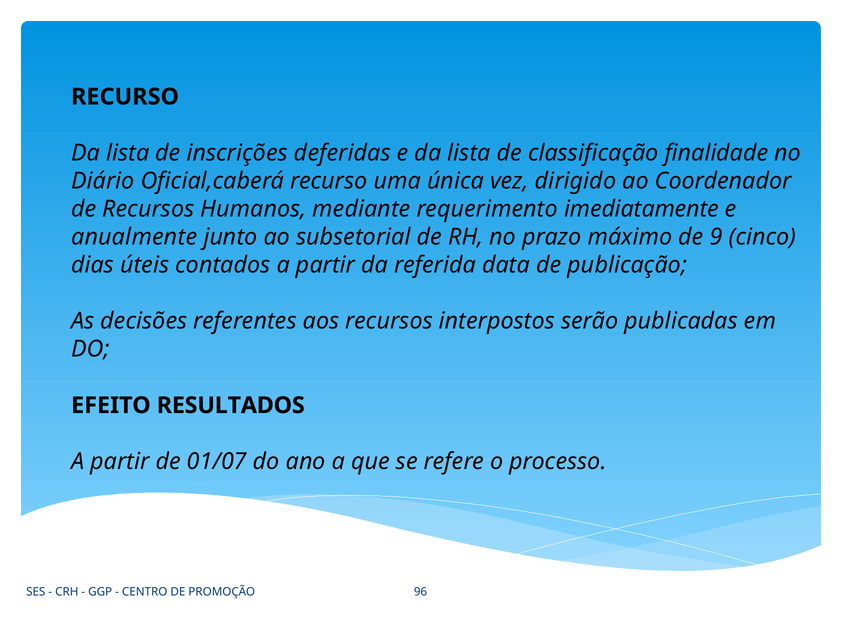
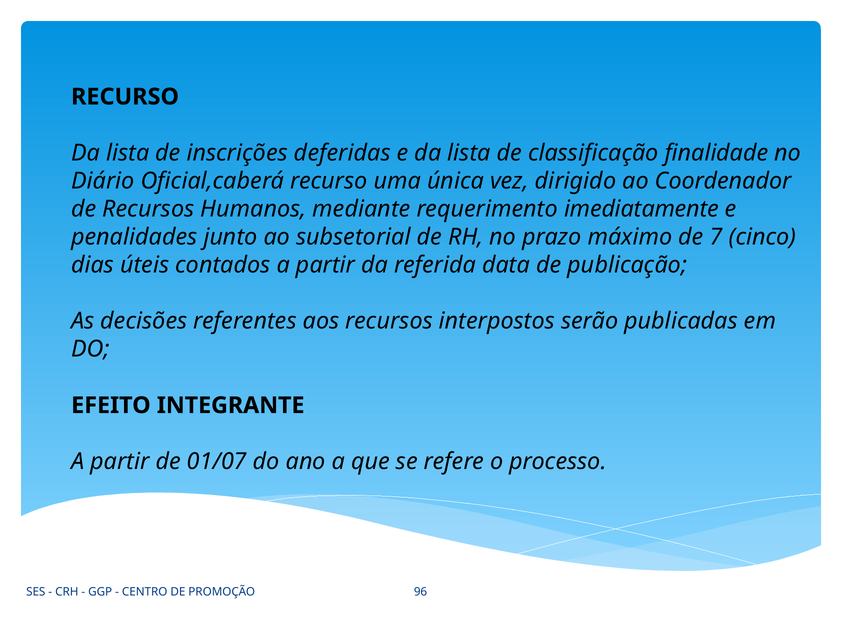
anualmente: anualmente -> penalidades (134, 237)
9: 9 -> 7 (716, 237)
RESULTADOS: RESULTADOS -> INTEGRANTE (231, 405)
